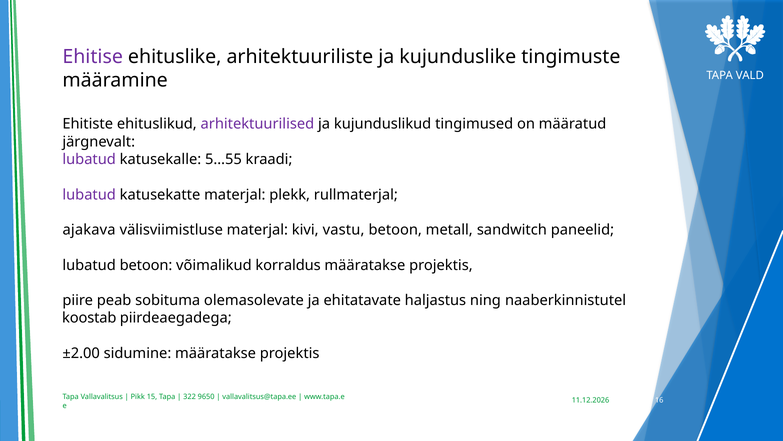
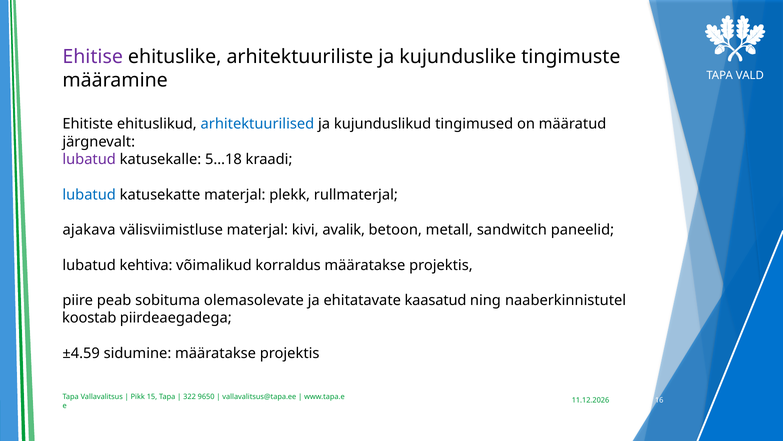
arhitektuurilised colour: purple -> blue (257, 124)
5…55: 5…55 -> 5…18 (223, 159)
lubatud colour: purple -> blue (89, 194)
vastu: vastu -> avalik (344, 230)
lubatud betoon: betoon -> kehtiva (146, 265)
haljastus: haljastus -> kaasatud (436, 300)
±2.00: ±2.00 -> ±4.59 (81, 353)
